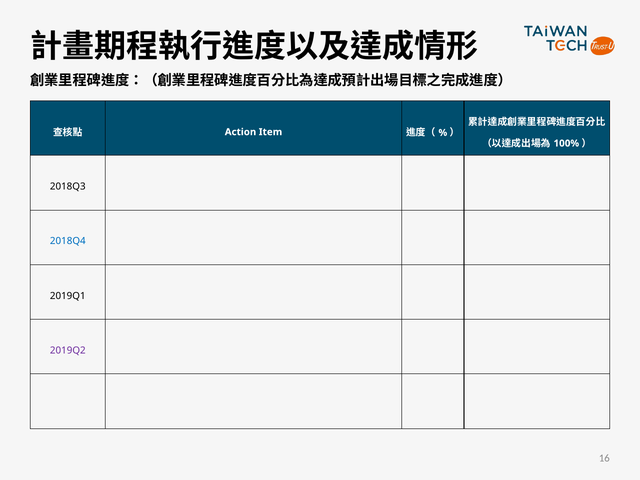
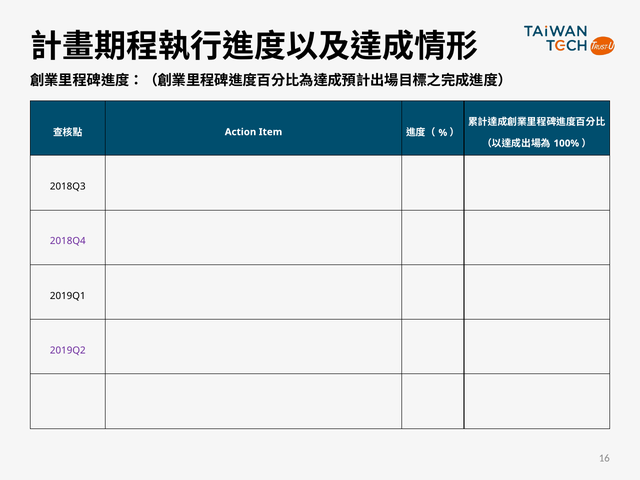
2018Q4 colour: blue -> purple (68, 241)
